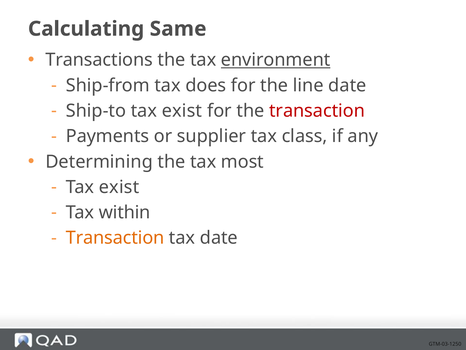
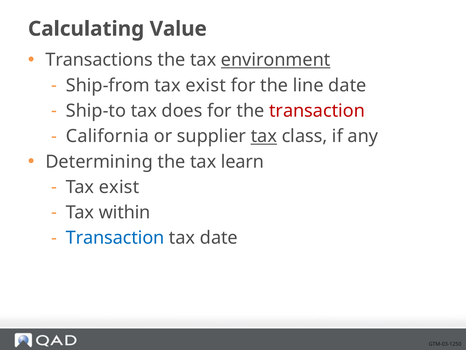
Same: Same -> Value (178, 29)
Ship-from tax does: does -> exist (206, 85)
Ship-to tax exist: exist -> does (182, 111)
Payments: Payments -> California (107, 136)
tax underline: none -> present (264, 136)
most: most -> learn (242, 161)
Transaction colour: orange -> blue (115, 238)
